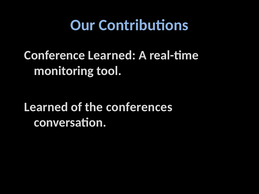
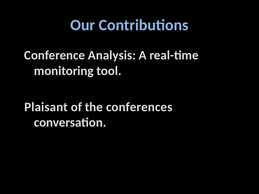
Conference Learned: Learned -> Analysis (112, 55)
Learned: Learned -> Plaisant (46, 107)
